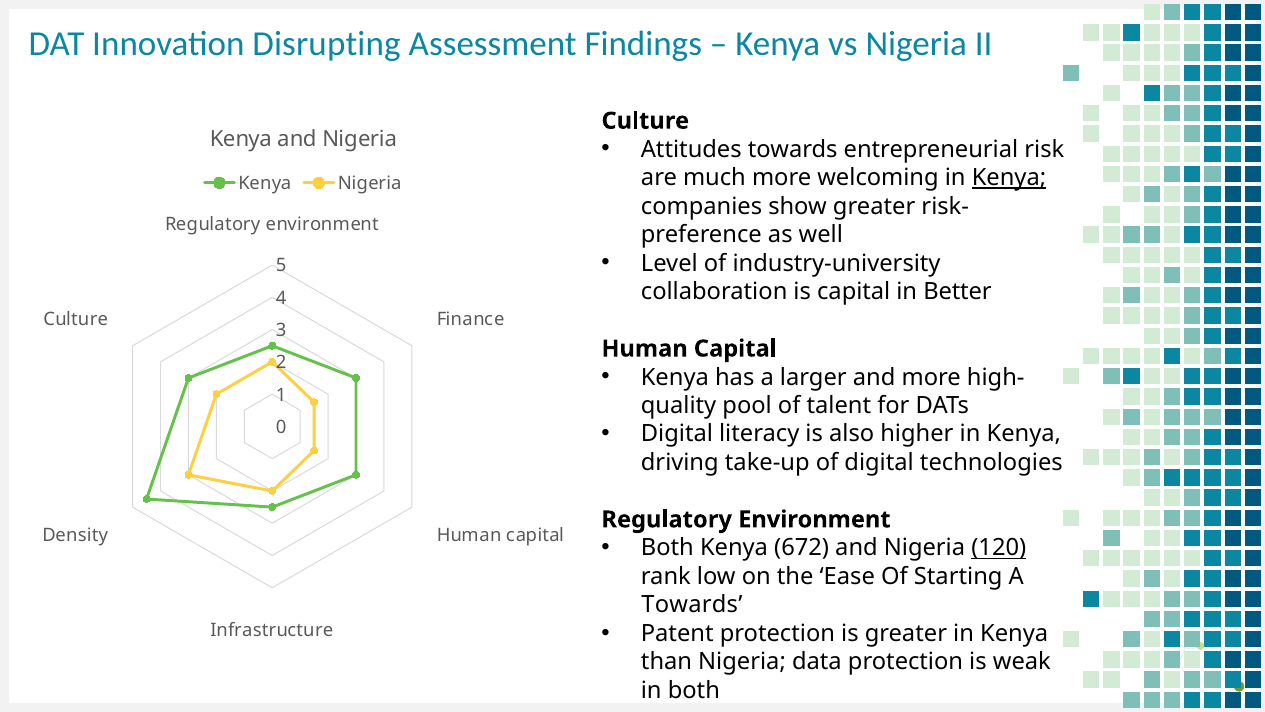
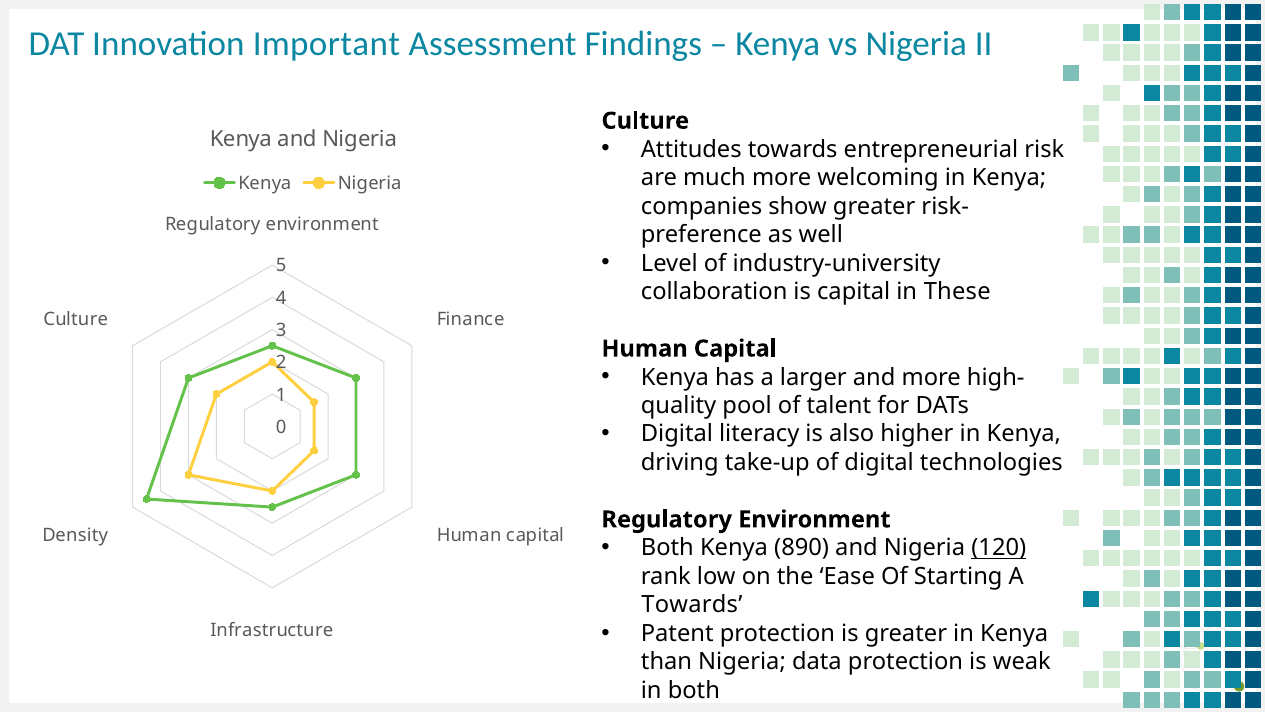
Disrupting: Disrupting -> Important (326, 43)
Kenya underline: present -> none (1009, 178)
Better: Better -> These (957, 292)
672: 672 -> 890 (802, 548)
